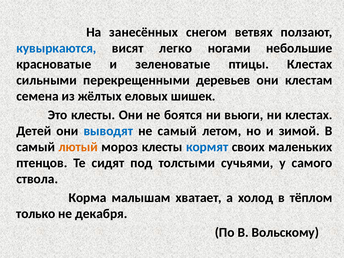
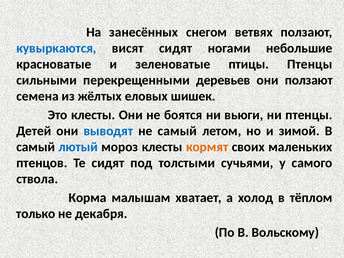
висят легко: легко -> сидят (176, 48)
птицы Клестах: Клестах -> Птенцы (310, 64)
они клестам: клестам -> ползают (309, 80)
ни клестах: клестах -> птенцы (309, 115)
лютый colour: orange -> blue (78, 147)
кормят colour: blue -> orange (207, 147)
